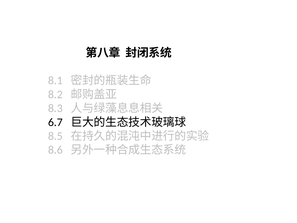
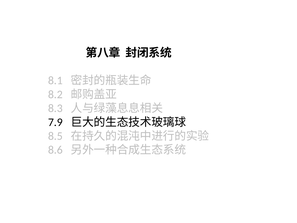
6.7: 6.7 -> 7.9 (55, 122)
